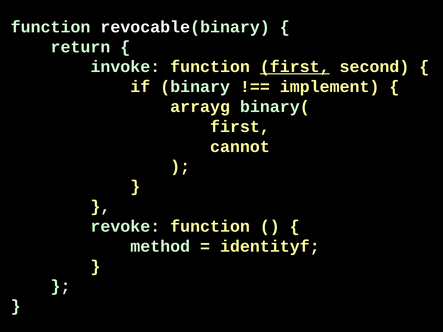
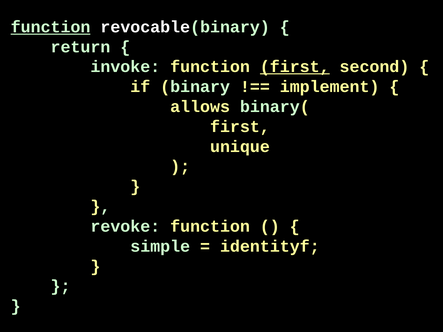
function underline: none -> present (51, 27)
arrayg: arrayg -> allows (200, 107)
cannot: cannot -> unique (240, 147)
method: method -> simple (160, 246)
